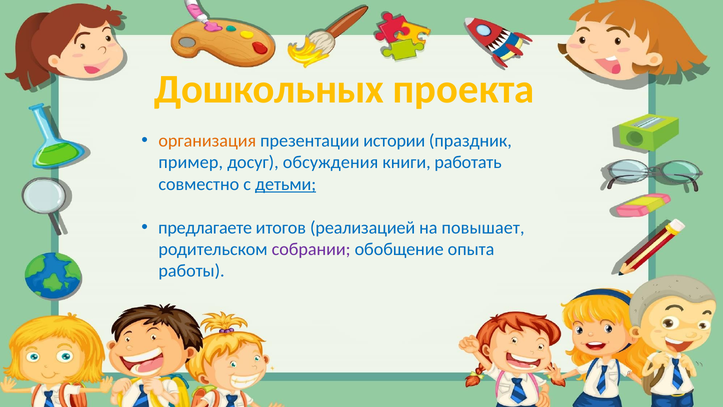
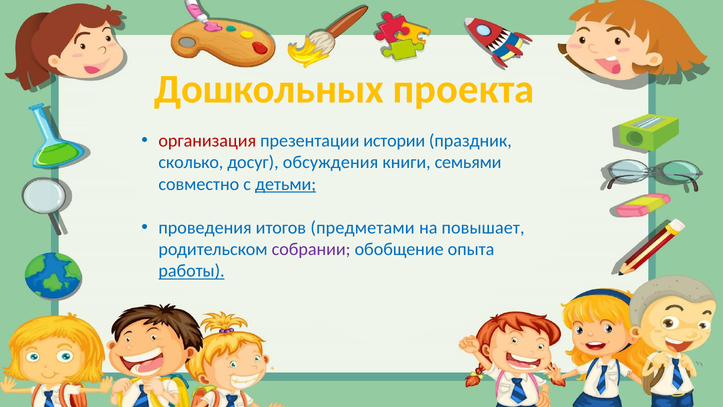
организация colour: orange -> red (207, 141)
пример: пример -> сколько (191, 162)
работать: работать -> семьями (468, 162)
предлагаете: предлагаете -> проведения (205, 227)
реализацией: реализацией -> предметами (363, 227)
работы underline: none -> present (192, 271)
